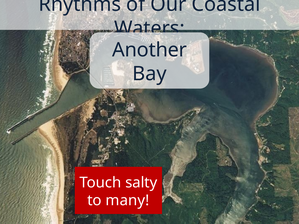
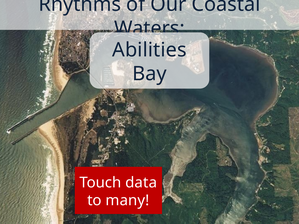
Another: Another -> Abilities (149, 50)
salty: salty -> data (141, 183)
